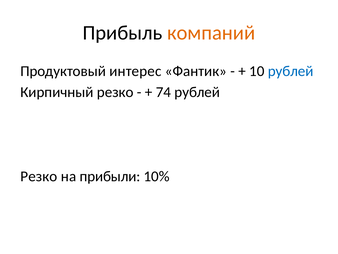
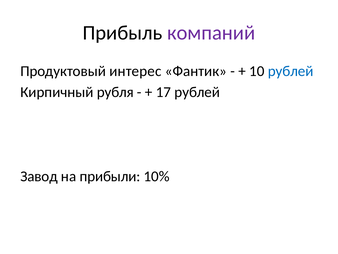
компаний colour: orange -> purple (211, 33)
Кирпичный резко: резко -> рубля (115, 92)
74: 74 -> 17 (163, 92)
Резко: Резко -> Завод (39, 176)
